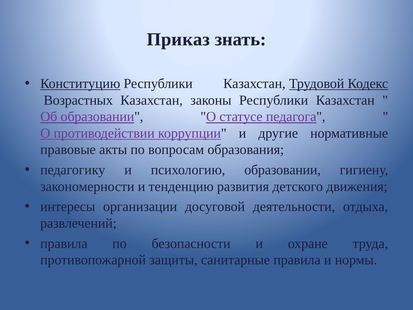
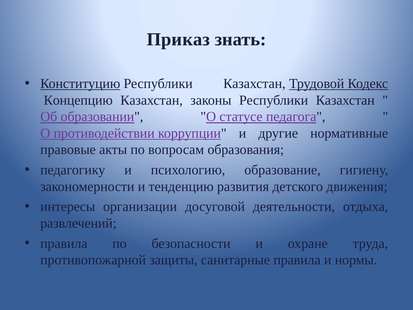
Возрастных: Возрастных -> Концепцию (78, 100)
психологию образовании: образовании -> образование (282, 170)
